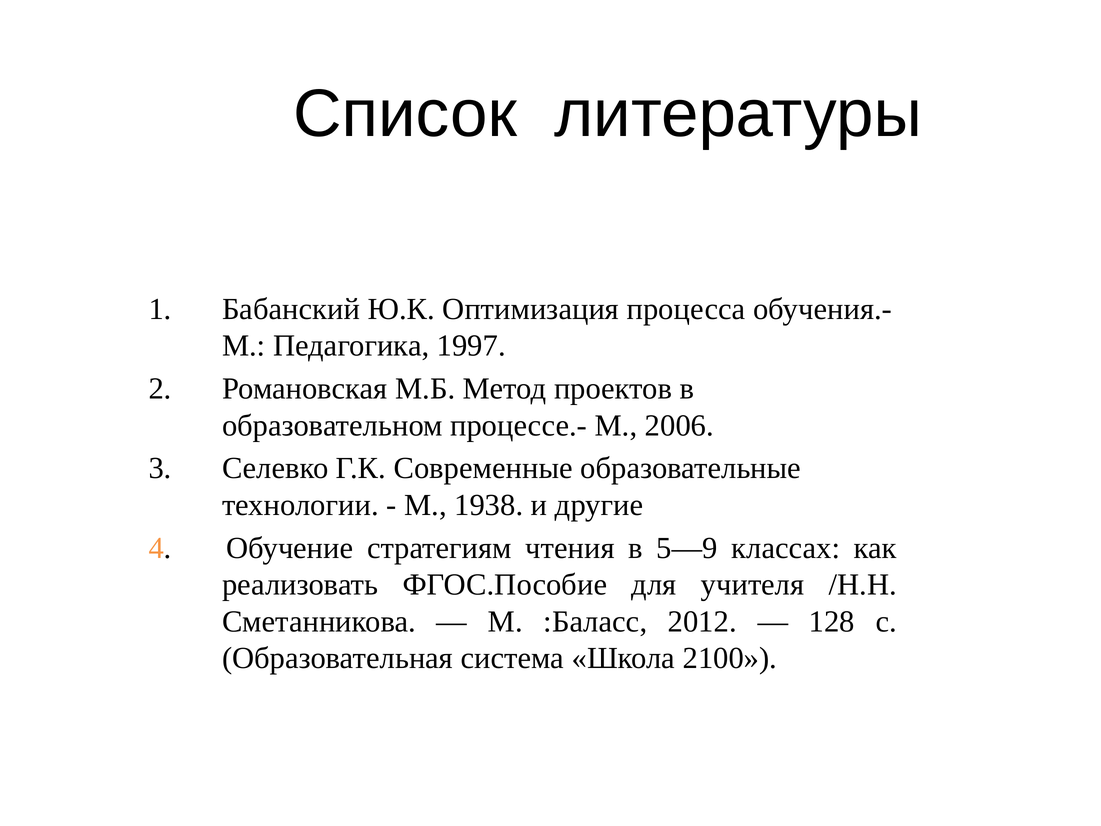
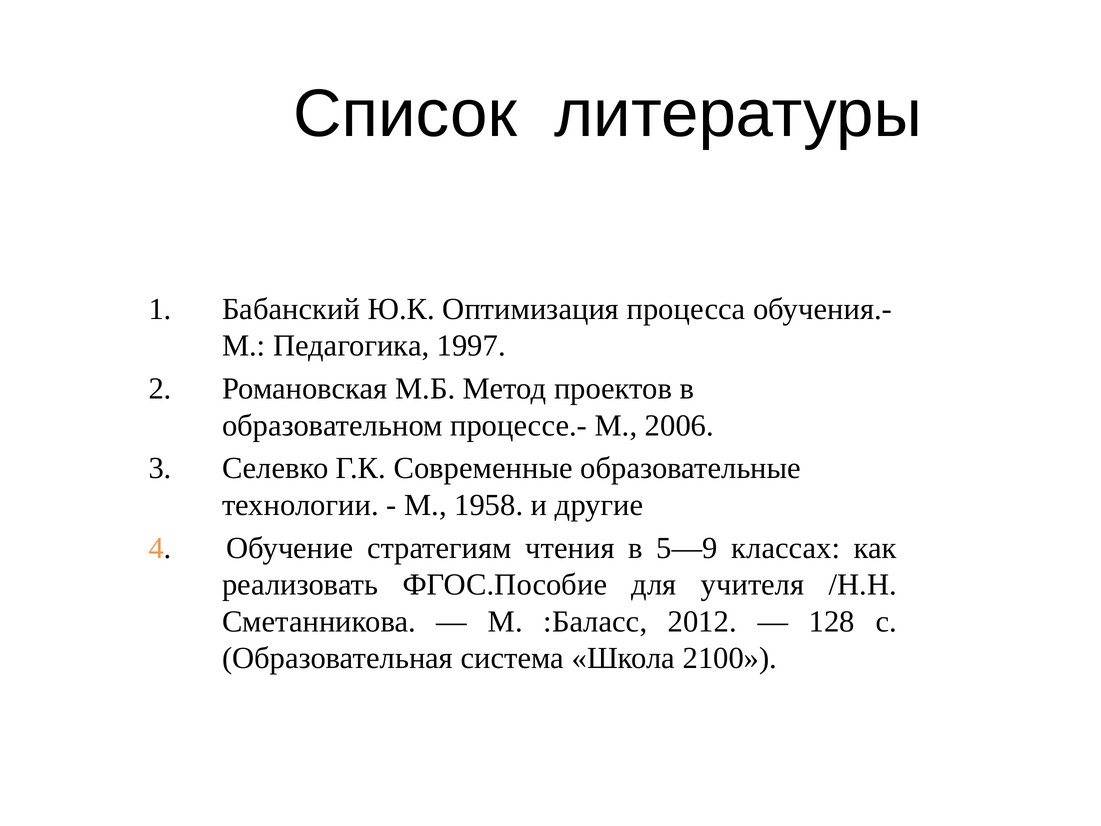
1938: 1938 -> 1958 (489, 505)
